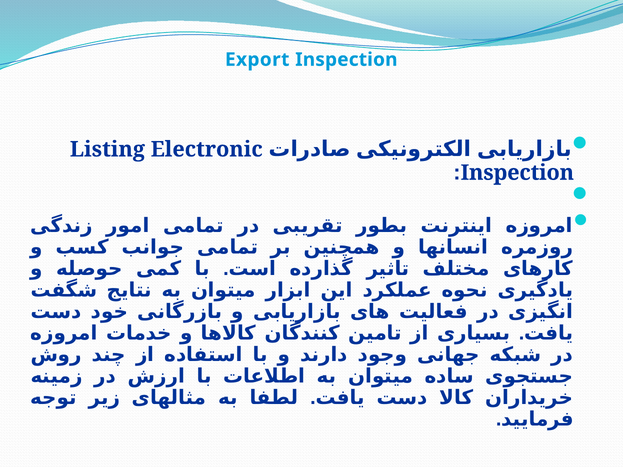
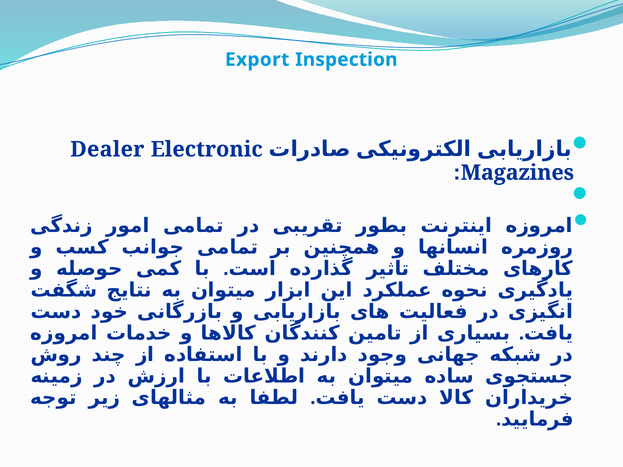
Listing: Listing -> Dealer (107, 149)
Inspection: Inspection -> Magazines (517, 173)
